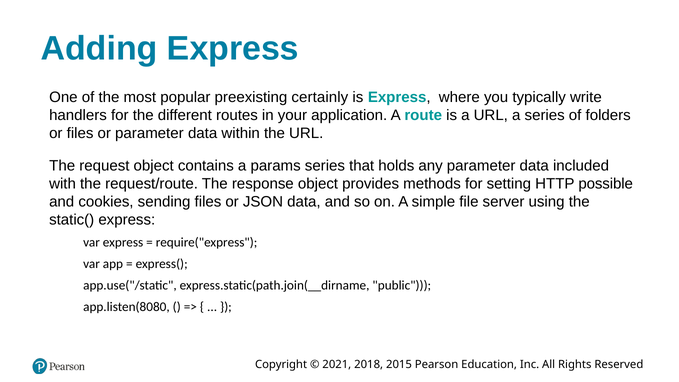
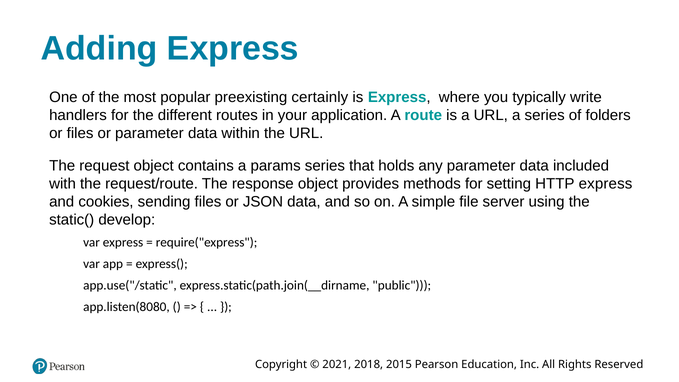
HTTP possible: possible -> express (606, 184)
static( express: express -> develop (127, 220)
